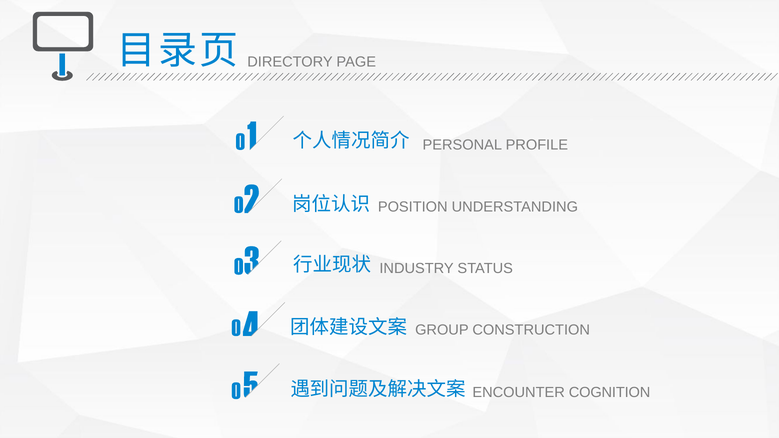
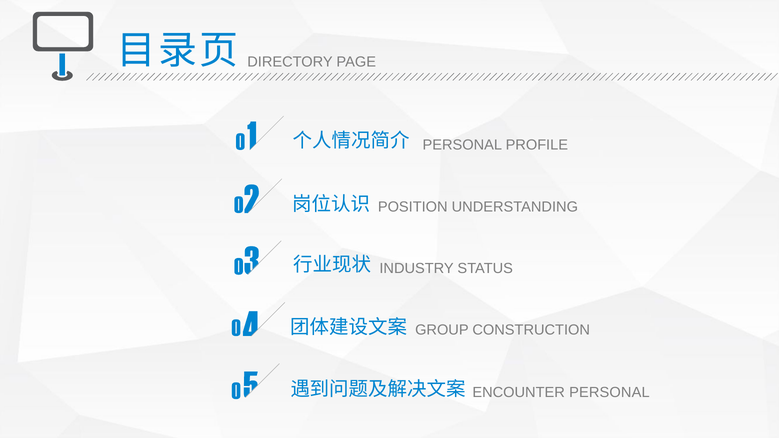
ENCOUNTER COGNITION: COGNITION -> PERSONAL (609, 392)
